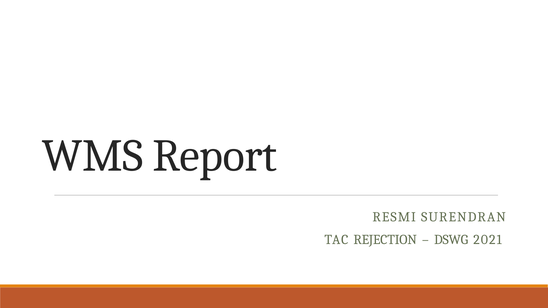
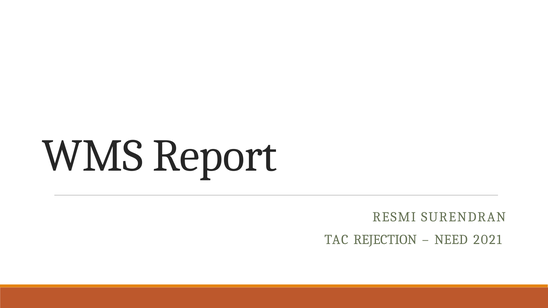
DSWG: DSWG -> NEED (451, 240)
